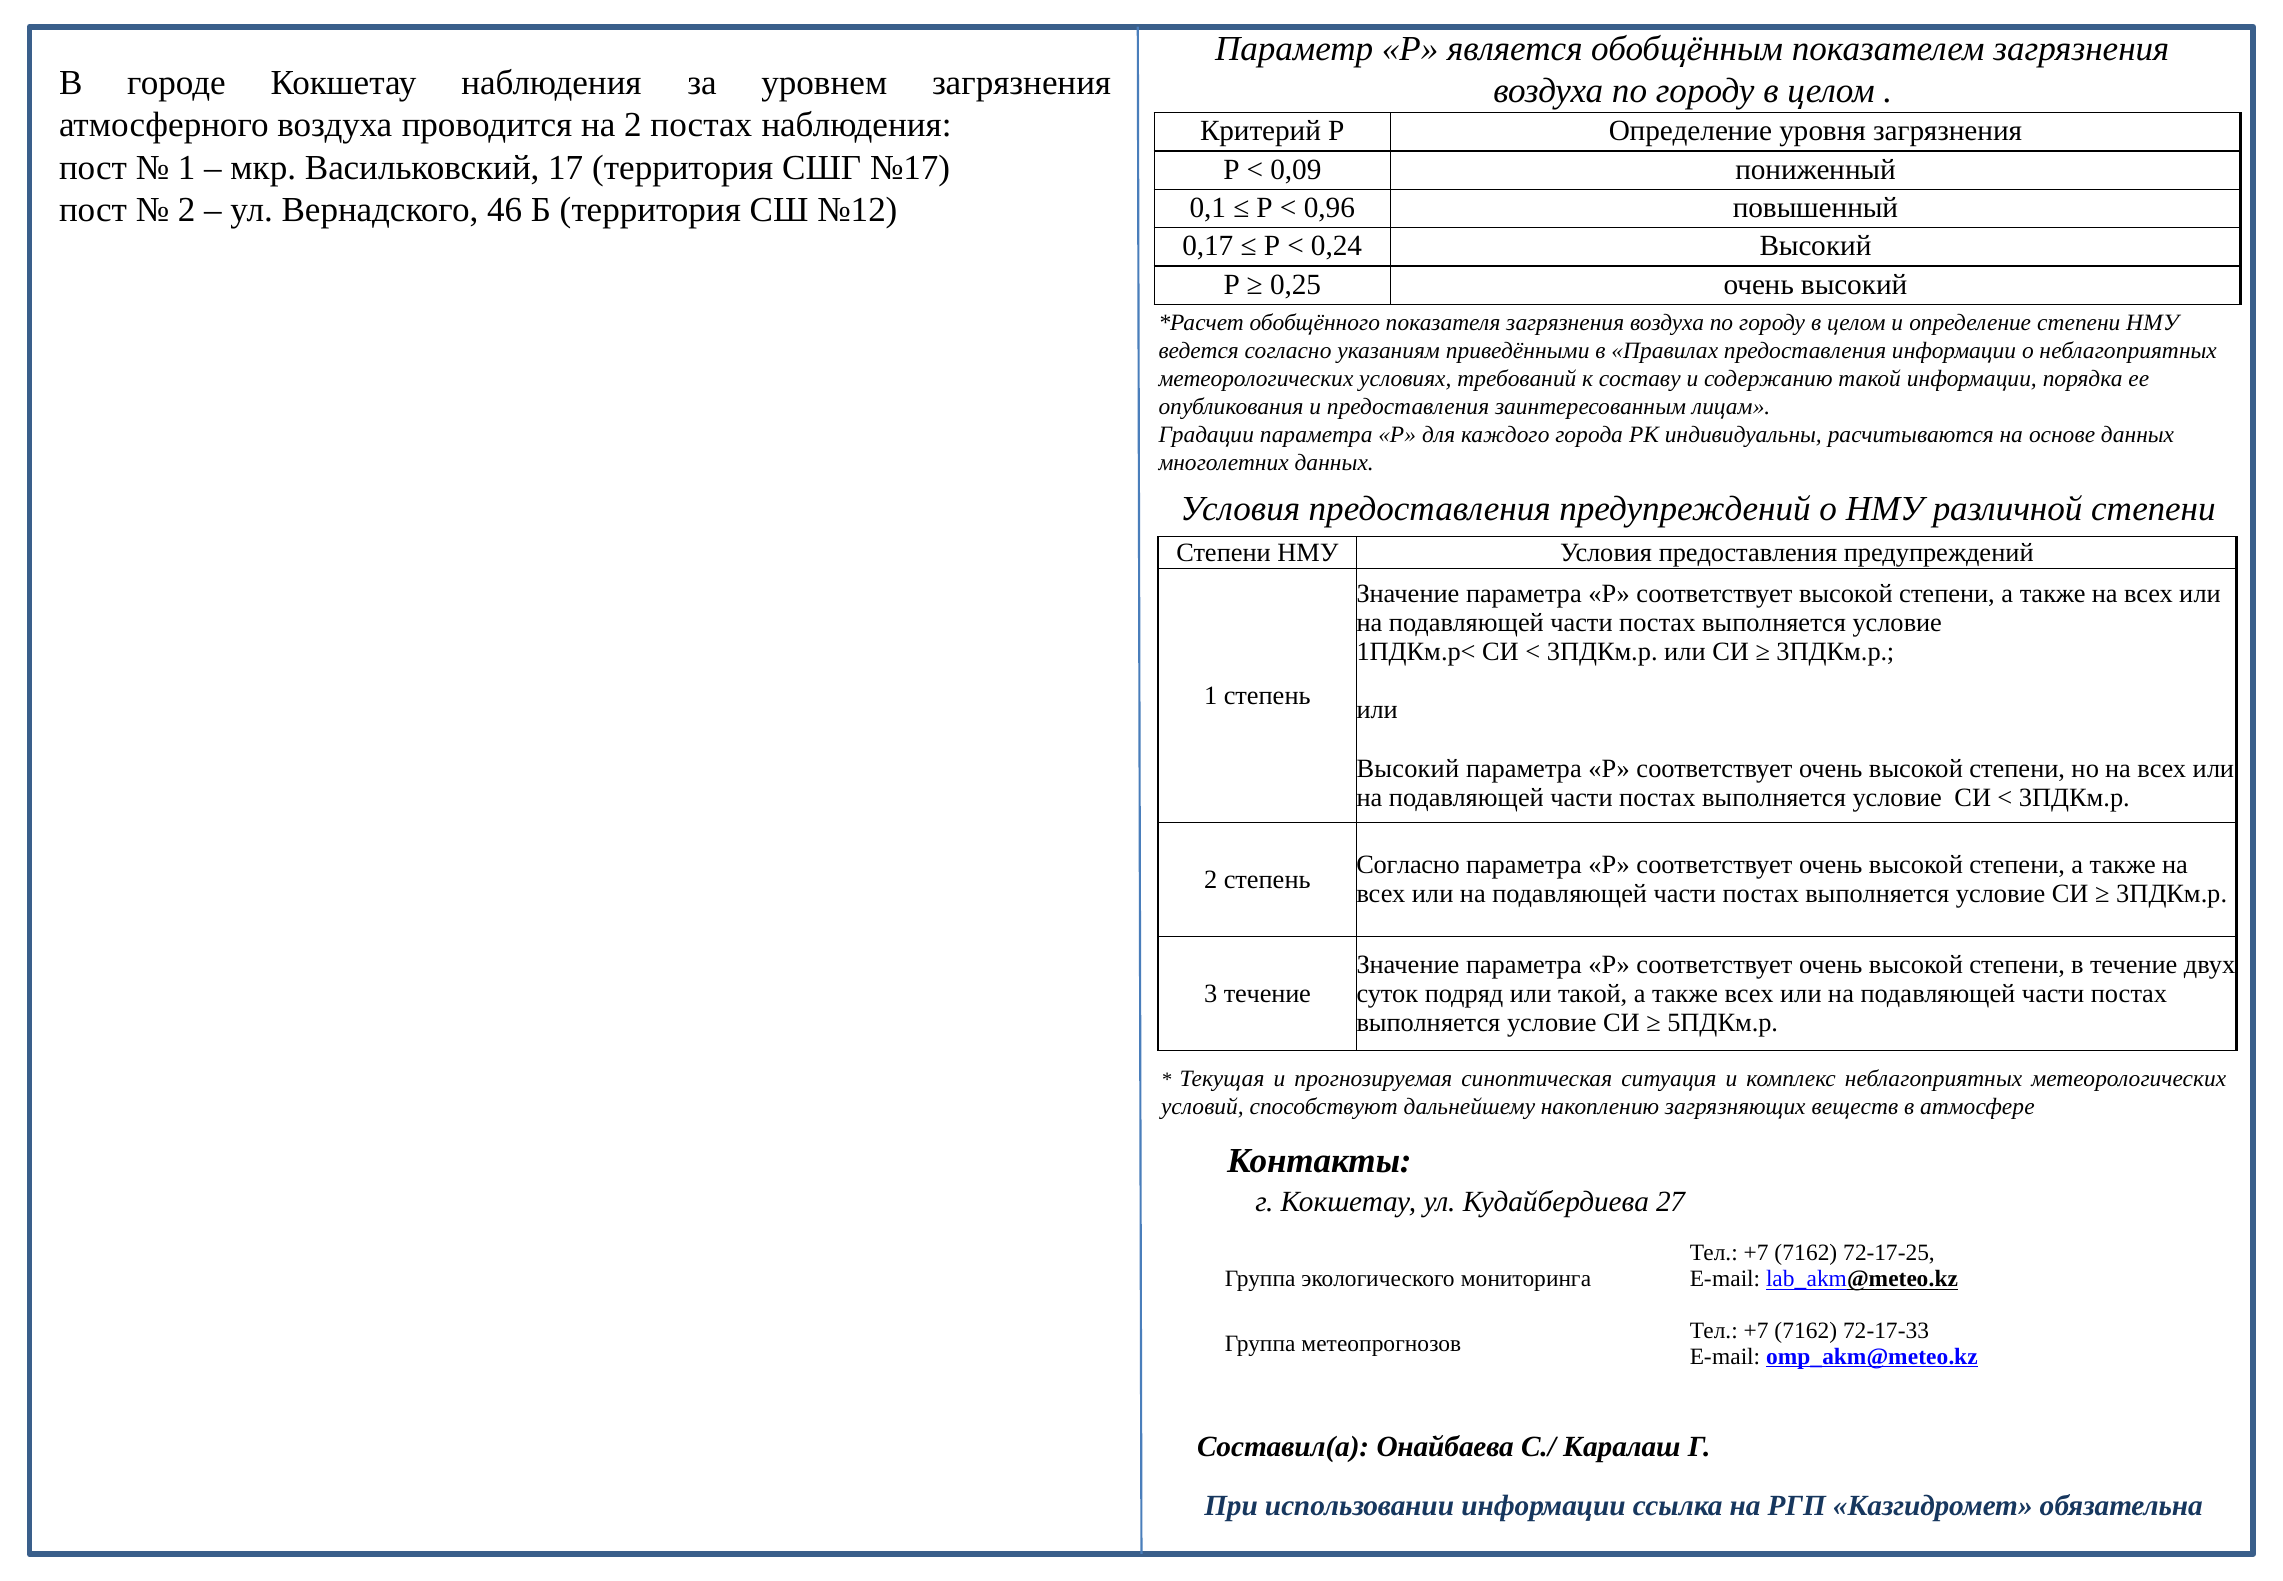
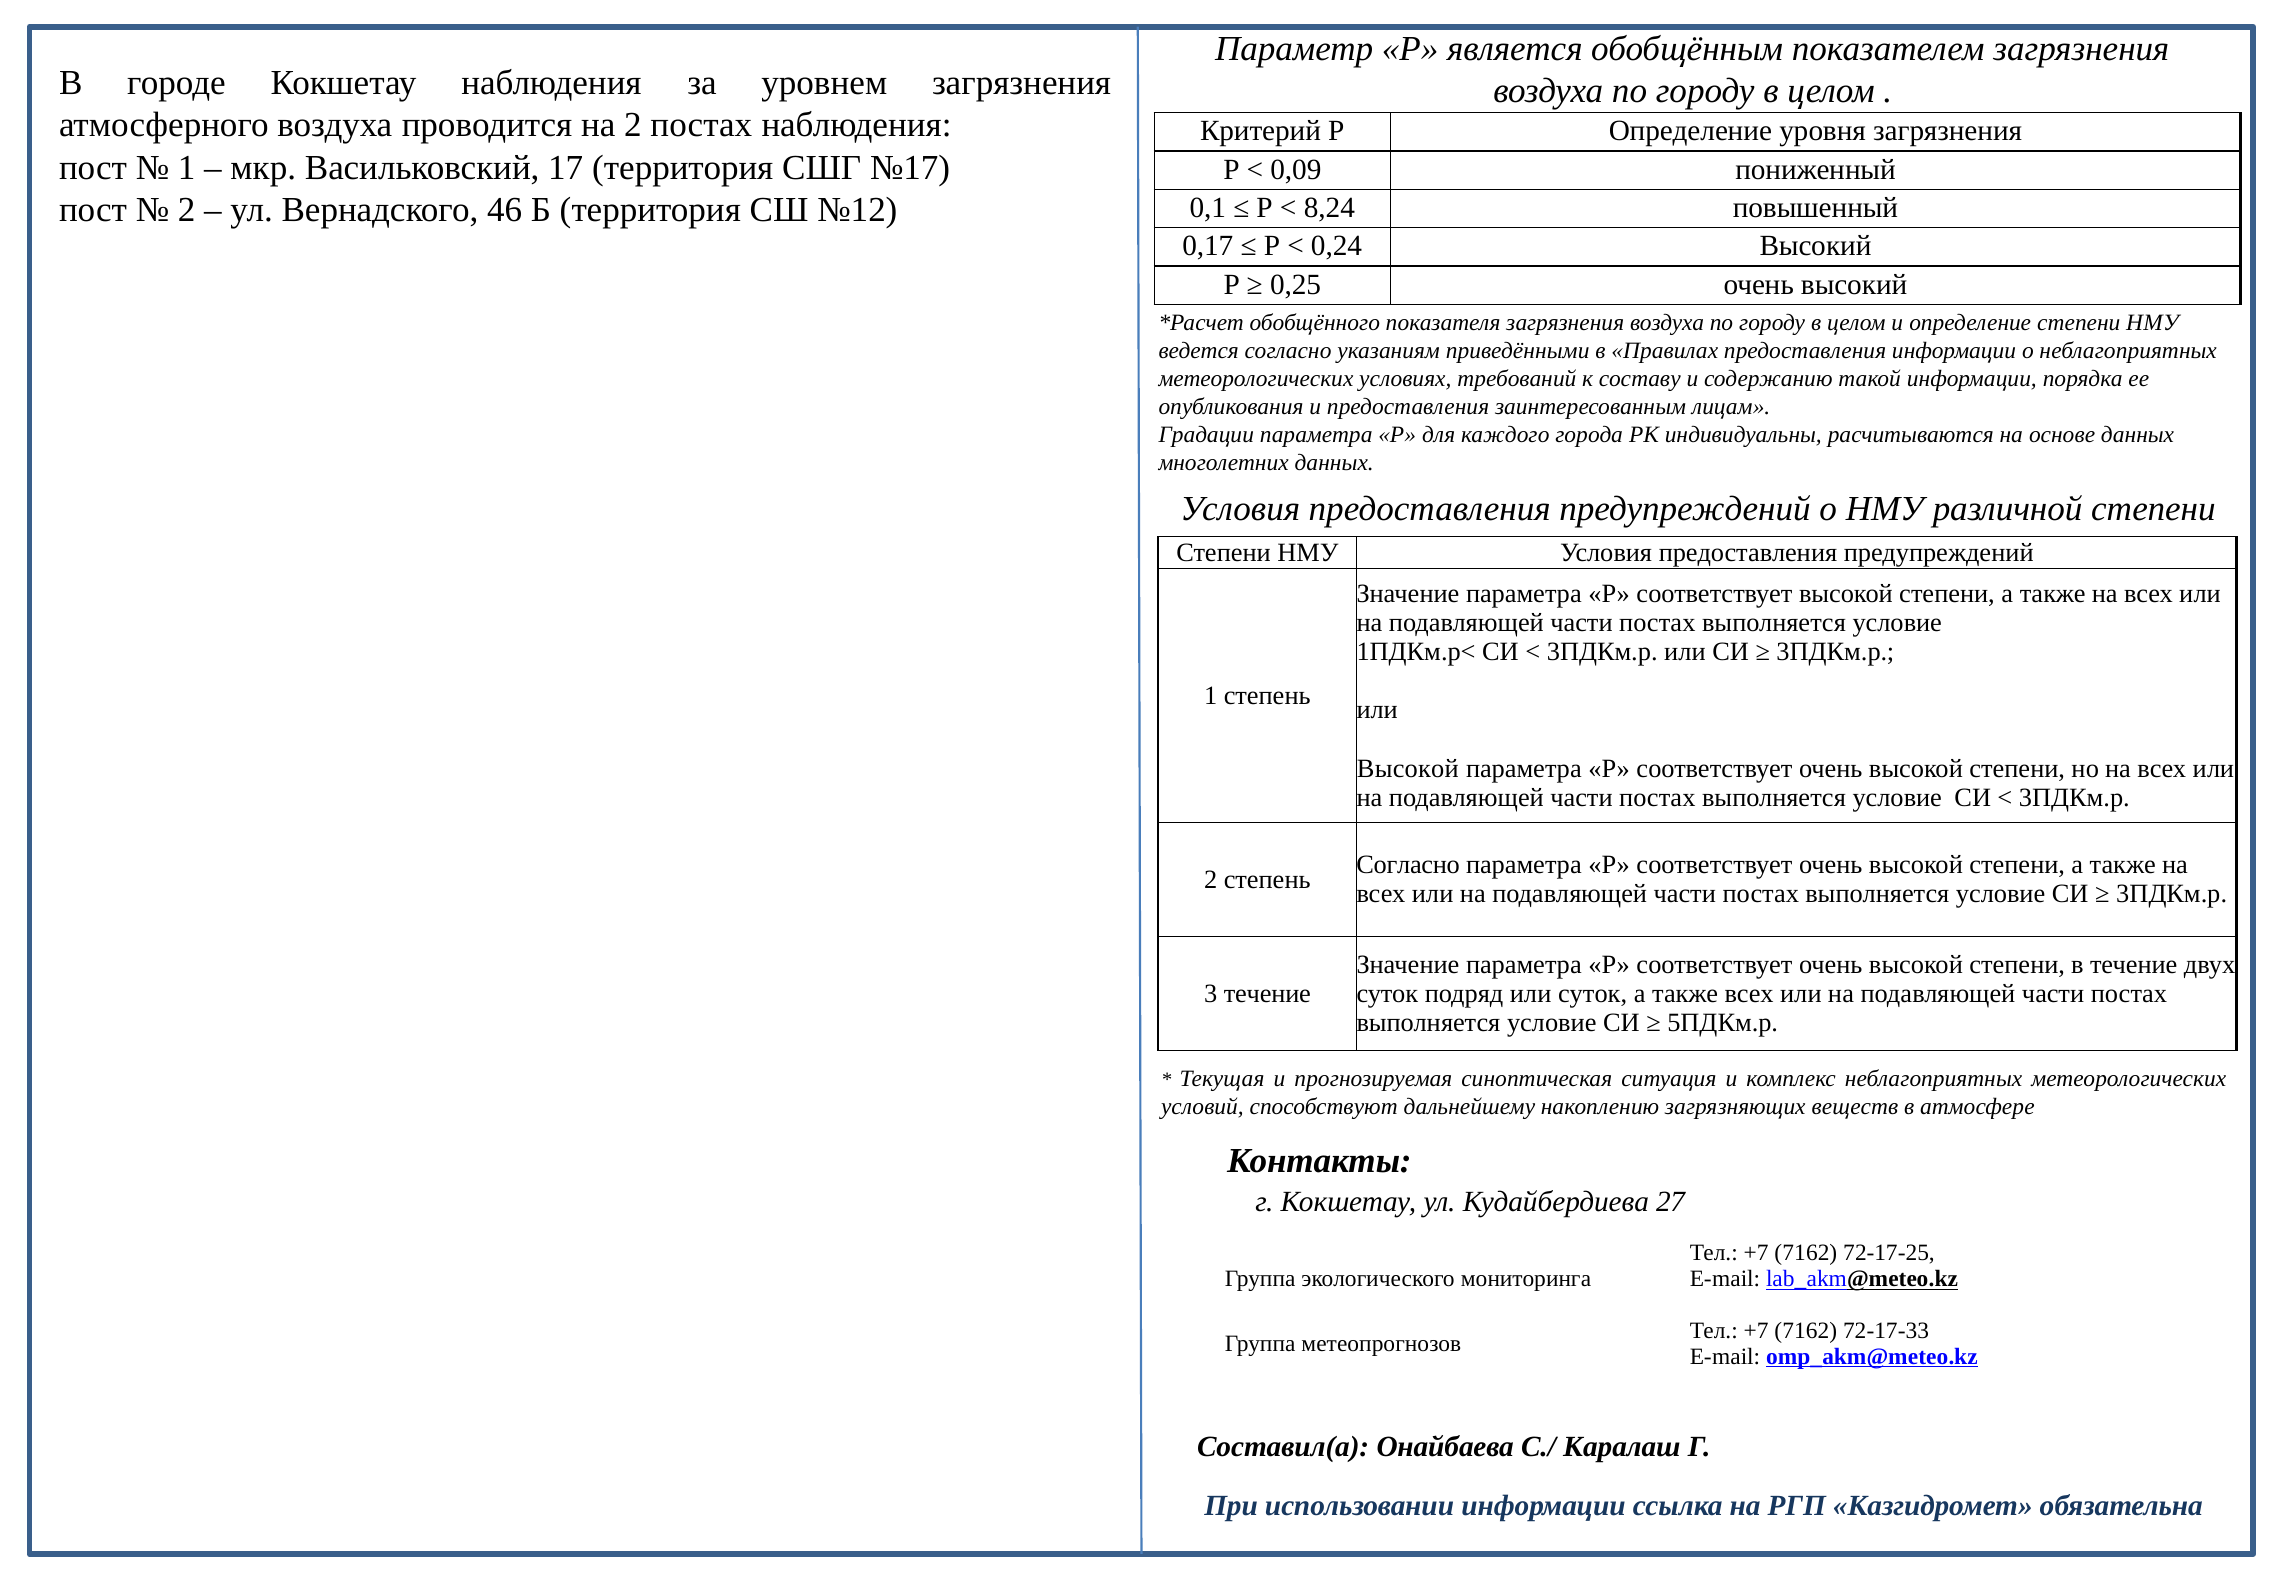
0,96: 0,96 -> 8,24 (1329, 208)
Высокий: Высокий -> Высокой (1408, 768)
или такой: такой -> суток (1593, 993)
